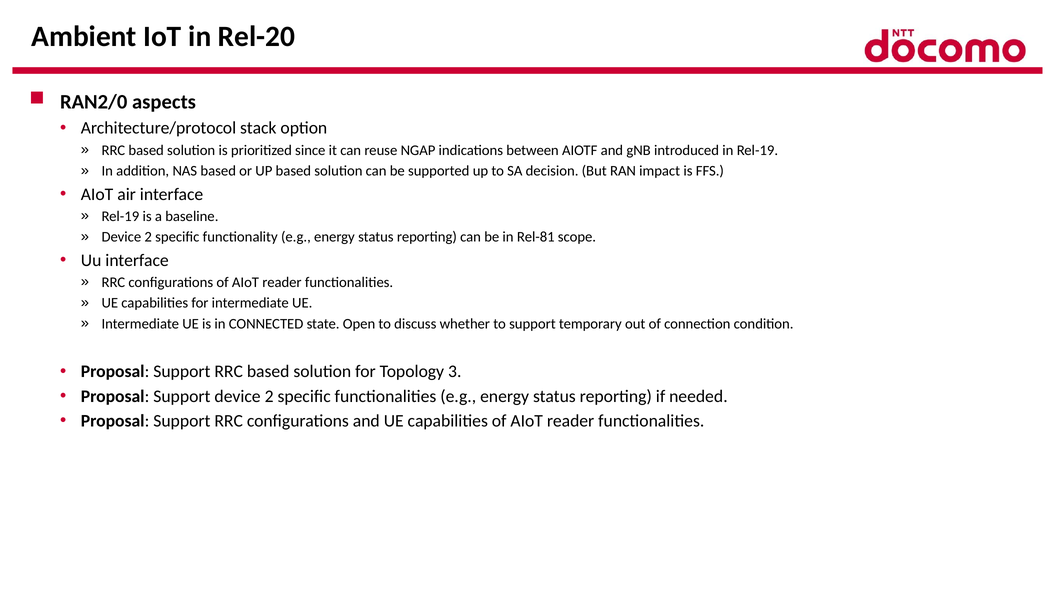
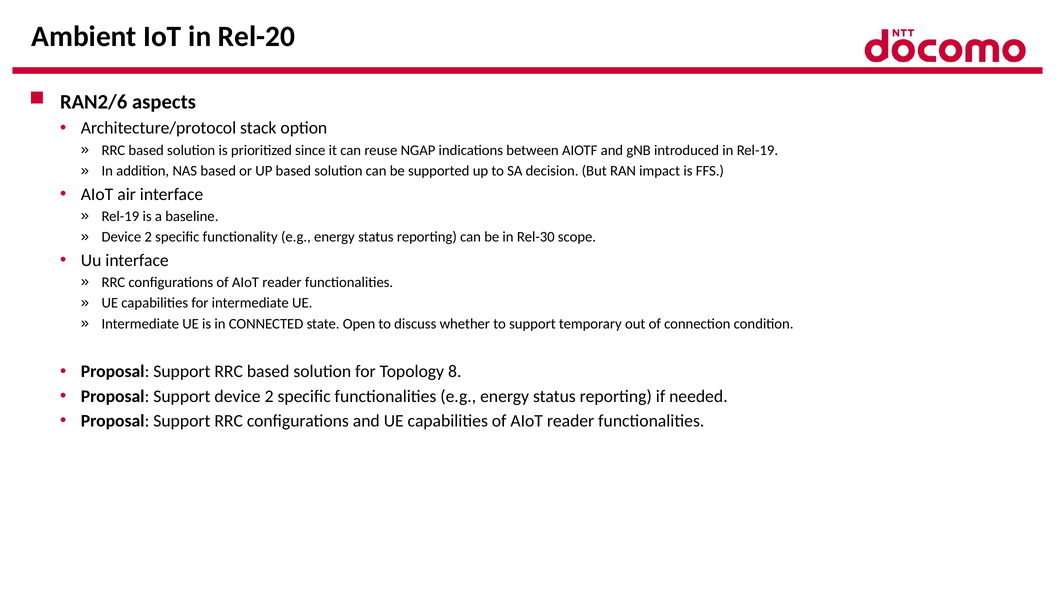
RAN2/0: RAN2/0 -> RAN2/6 (94, 102)
Rel-81: Rel-81 -> Rel-30 (536, 237)
3: 3 -> 8 (455, 371)
